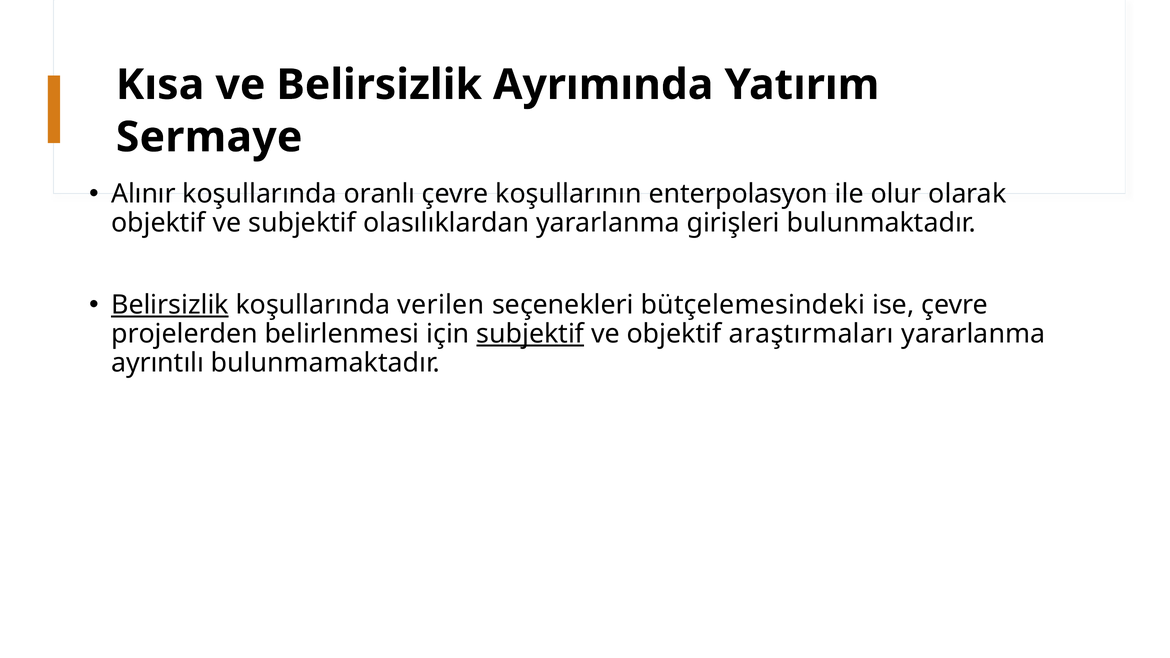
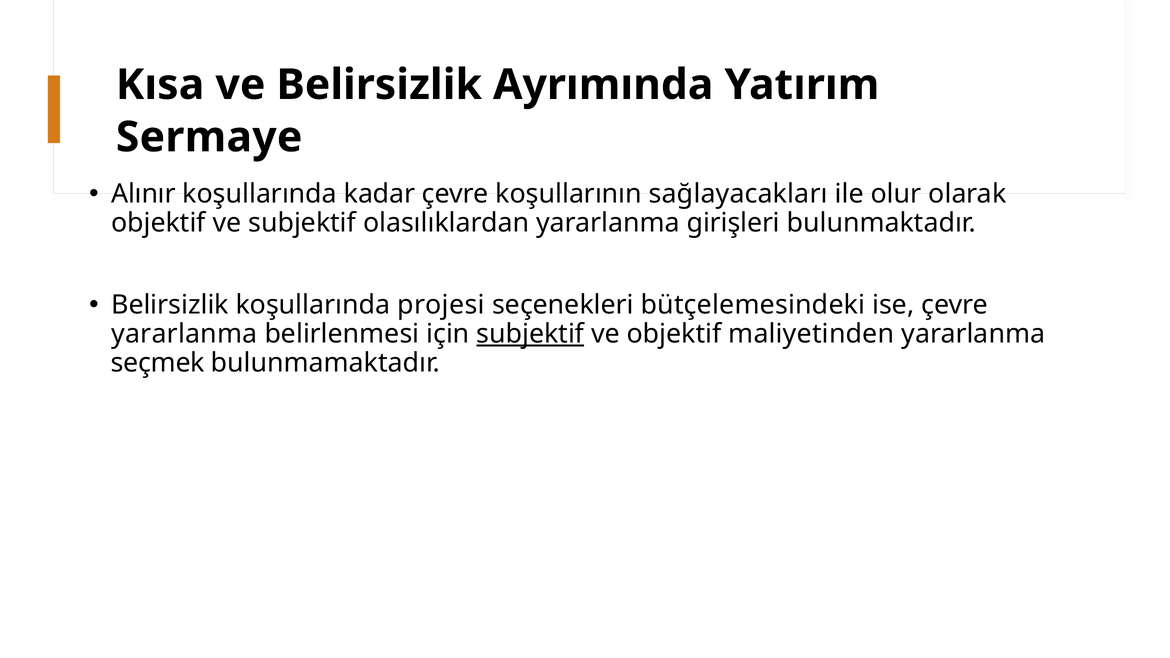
oranlı: oranlı -> kadar (380, 194)
enterpolasyon: enterpolasyon -> sağlayacakları (738, 194)
Belirsizlik underline: present -> none (170, 305)
verilen: verilen -> projesi (441, 305)
projelerden: projelerden -> yararlanma (184, 334)
araştırmaları: araştırmaları -> maliyetinden (811, 334)
ayrıntılı: ayrıntılı -> seçmek (158, 363)
